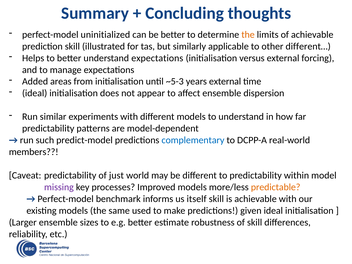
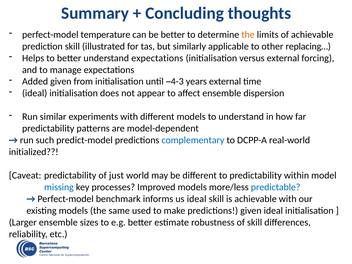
uninitialized: uninitialized -> temperature (105, 35)
different…: different… -> replacing… (308, 46)
Added areas: areas -> given (61, 82)
~5-3: ~5-3 -> ~4-3 (175, 82)
members: members -> initialized (34, 152)
missing colour: purple -> blue (59, 187)
predictable colour: orange -> blue (276, 187)
us itself: itself -> ideal (197, 199)
